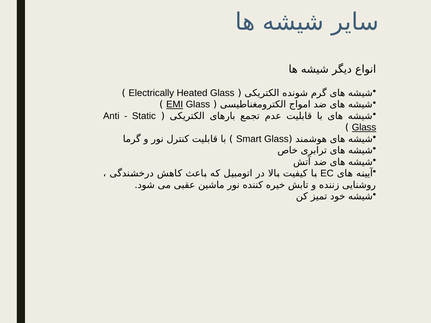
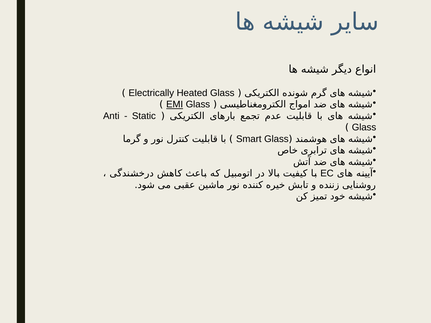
Glass underline: present -> none (364, 128)
